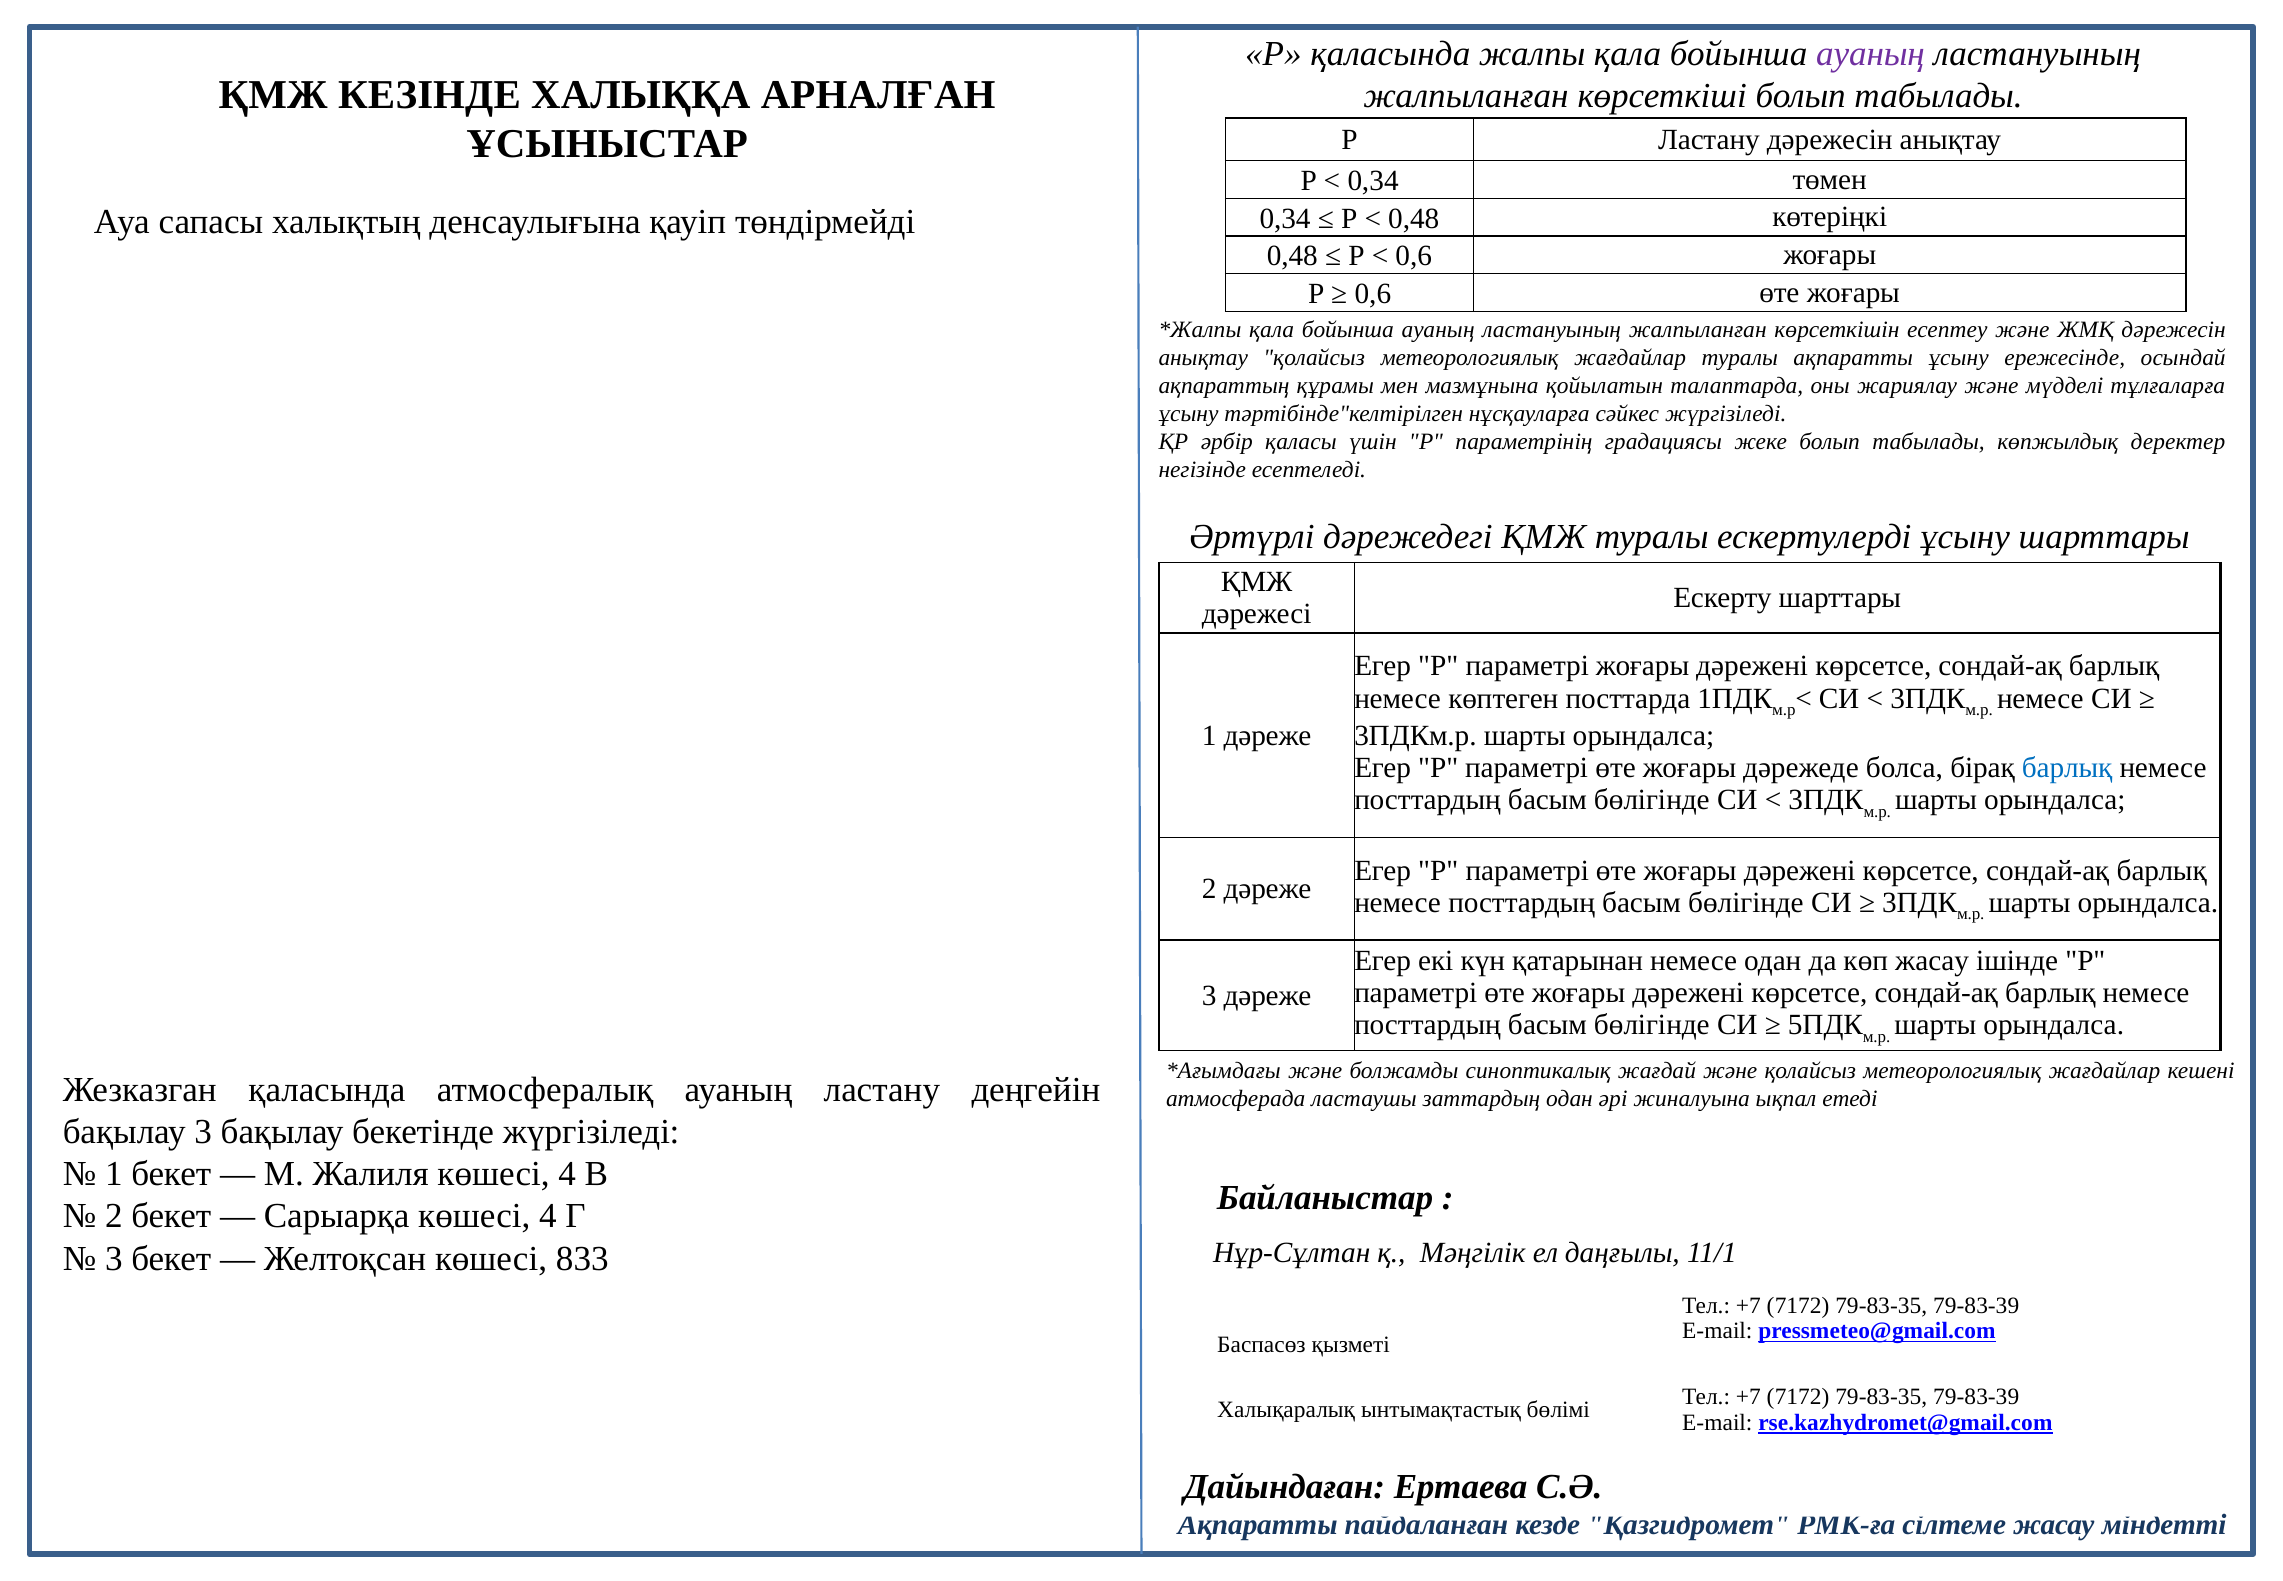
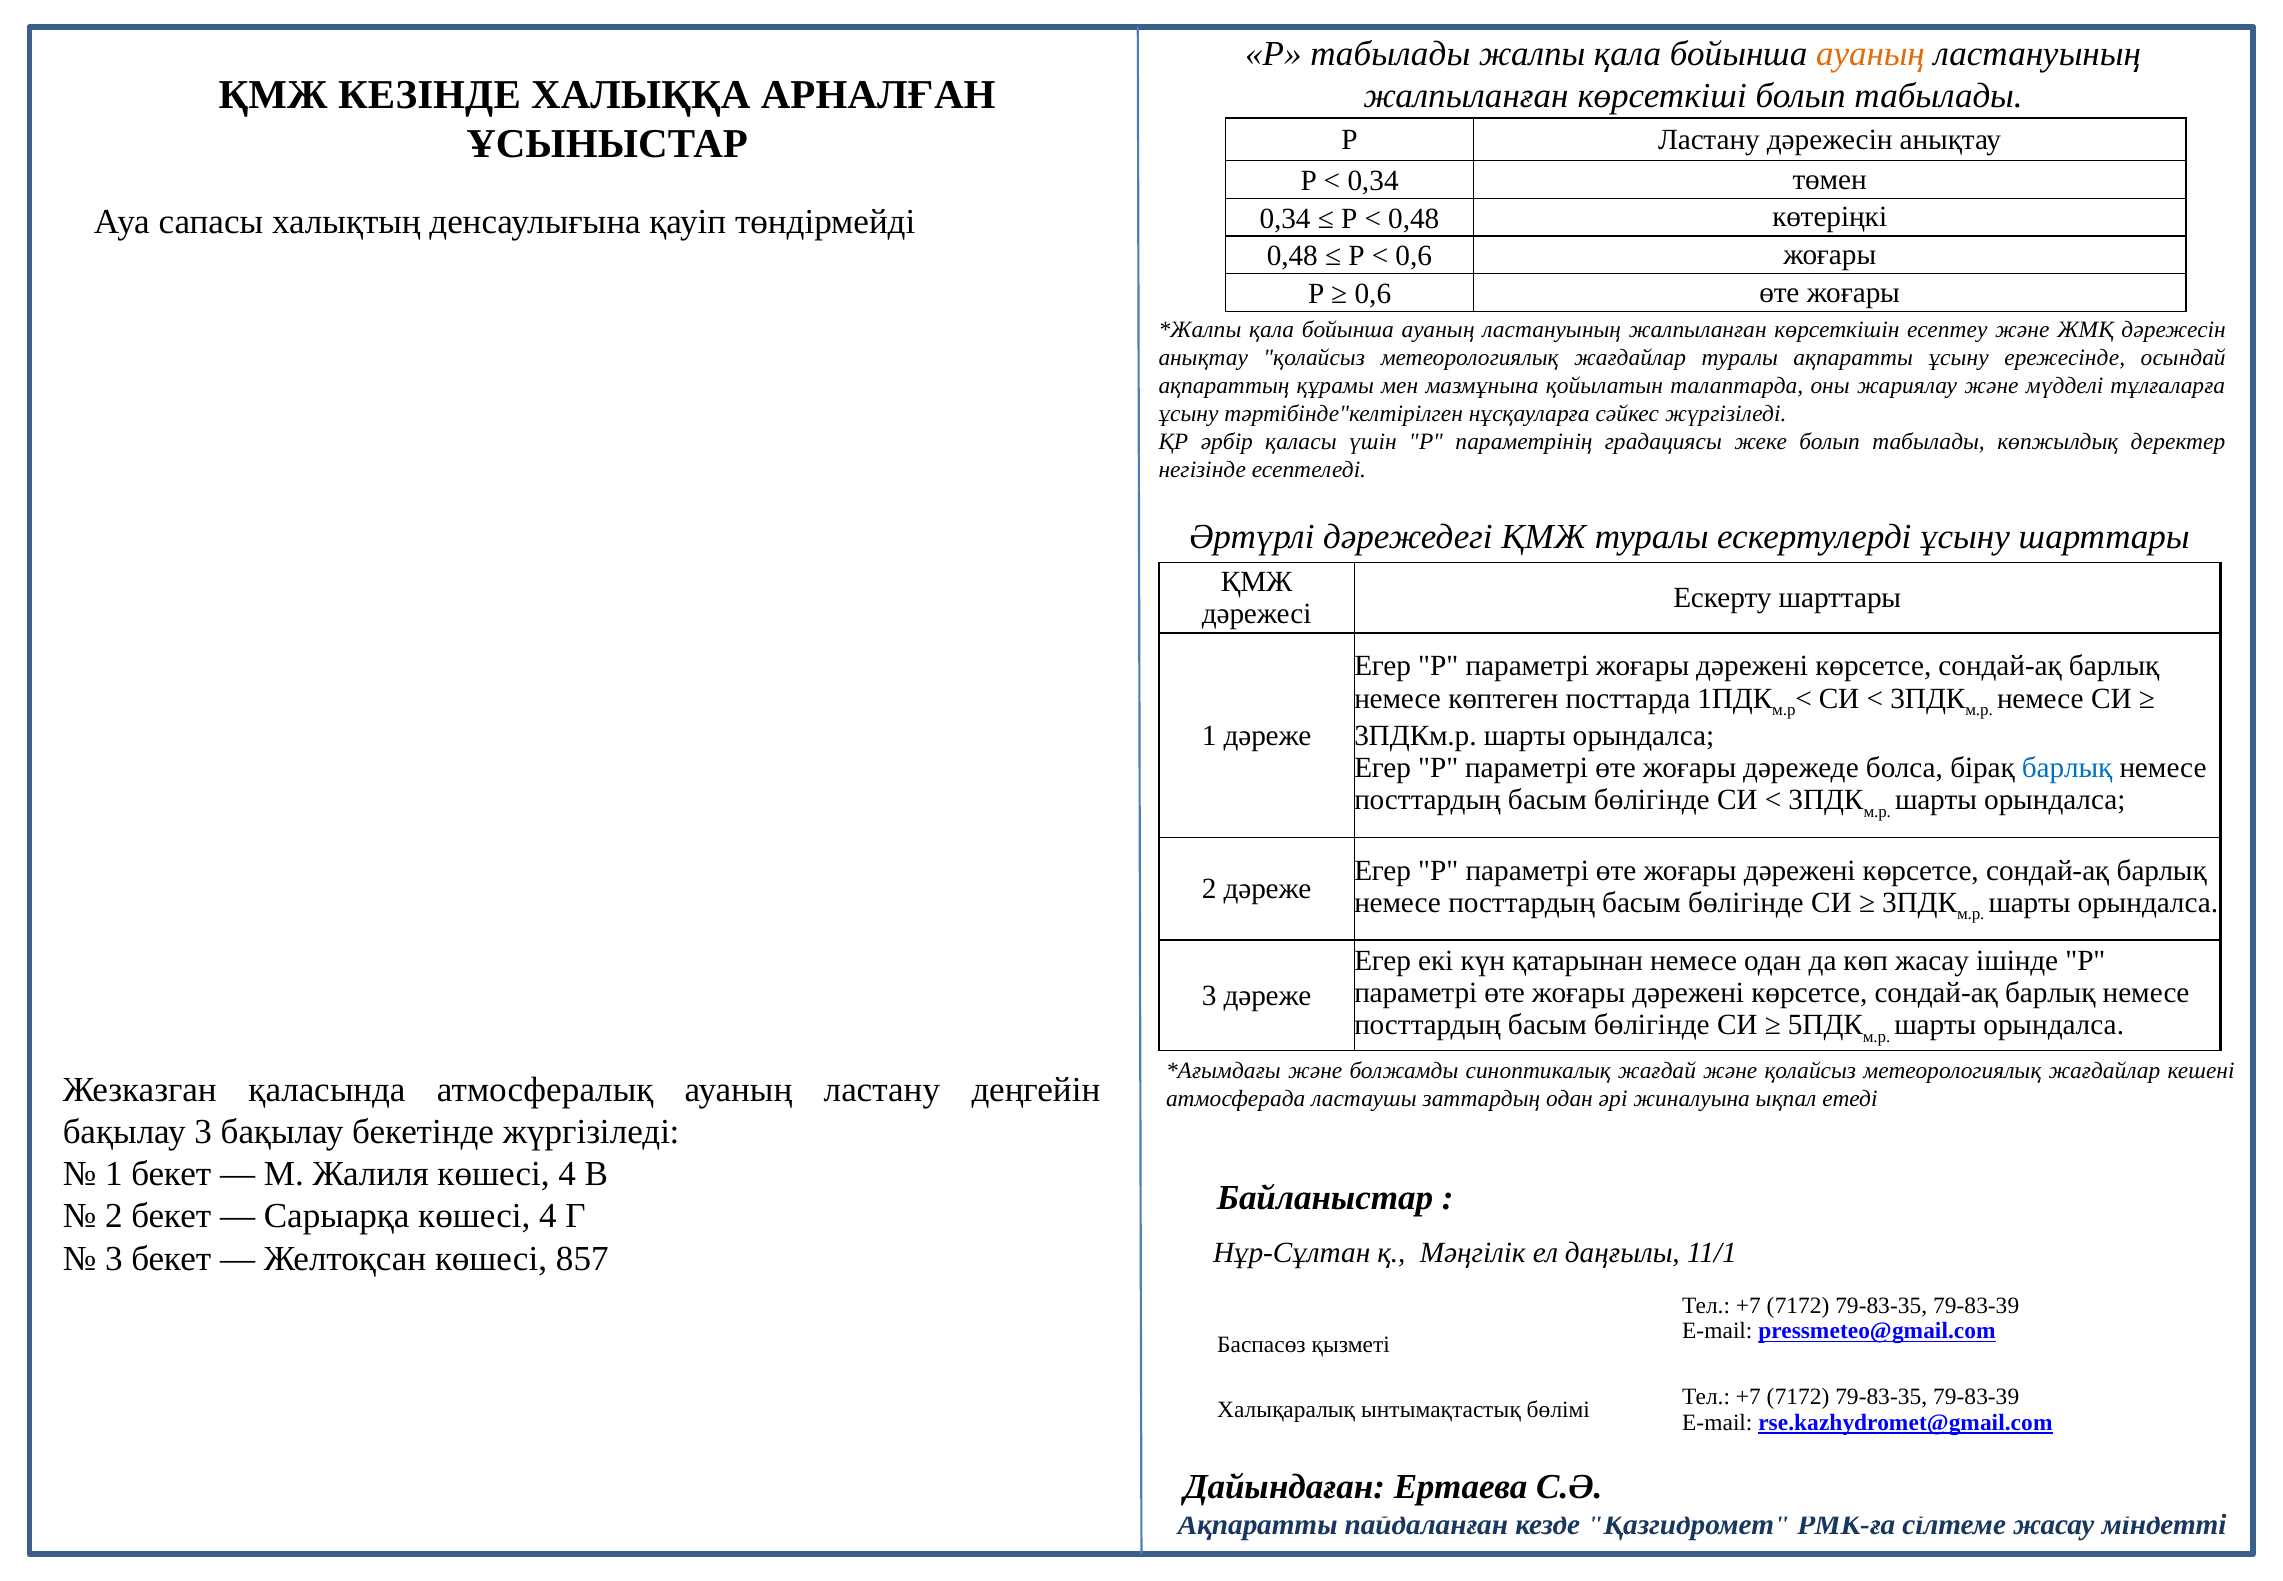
Р қаласында: қаласында -> табылады (1390, 54)
ауаның colour: purple -> orange (1871, 54)
833: 833 -> 857 (582, 1258)
